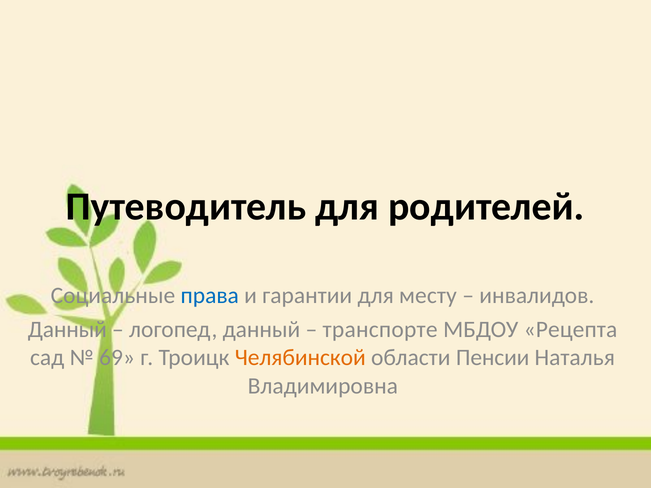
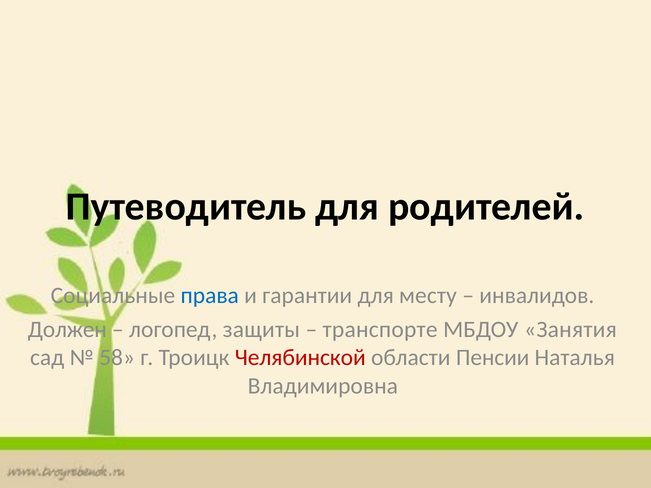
Данный: Данный -> Должен (67, 330)
логопед данный: данный -> защиты (261, 330)
Рецепта: Рецепта -> Занятия (570, 330)
69: 69 -> 58 (117, 358)
Челябинской colour: orange -> red (300, 358)
